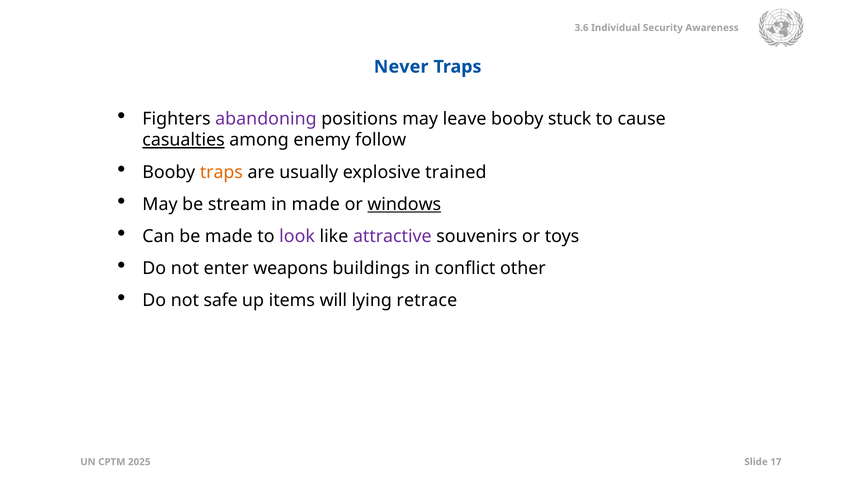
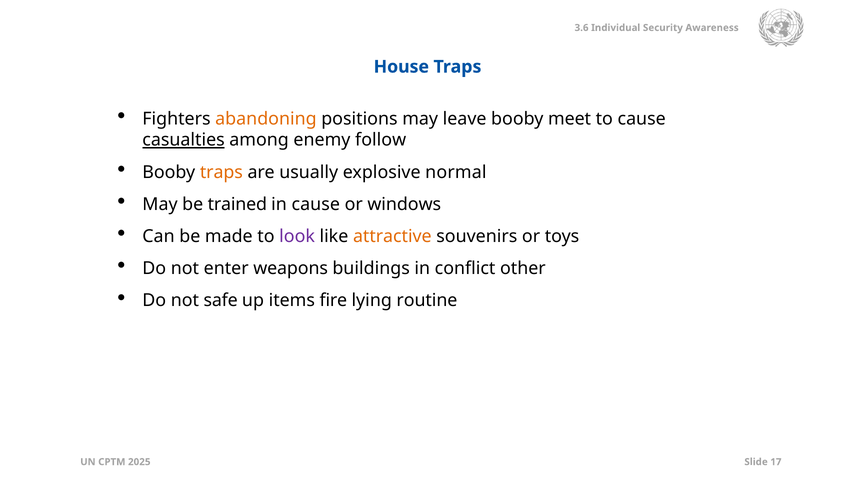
Never: Never -> House (401, 67)
abandoning colour: purple -> orange (266, 119)
stuck: stuck -> meet (570, 119)
trained: trained -> normal (456, 172)
stream: stream -> trained (237, 204)
in made: made -> cause (316, 204)
windows underline: present -> none (404, 204)
attractive colour: purple -> orange (392, 236)
will: will -> fire (333, 300)
retrace: retrace -> routine (427, 300)
